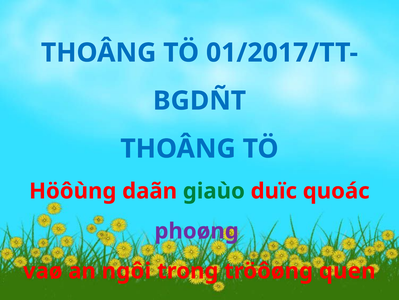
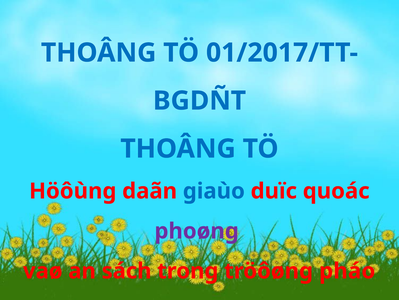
giaùo colour: green -> blue (214, 191)
ngôi: ngôi -> sách (127, 270)
quen: quen -> pháo (347, 270)
